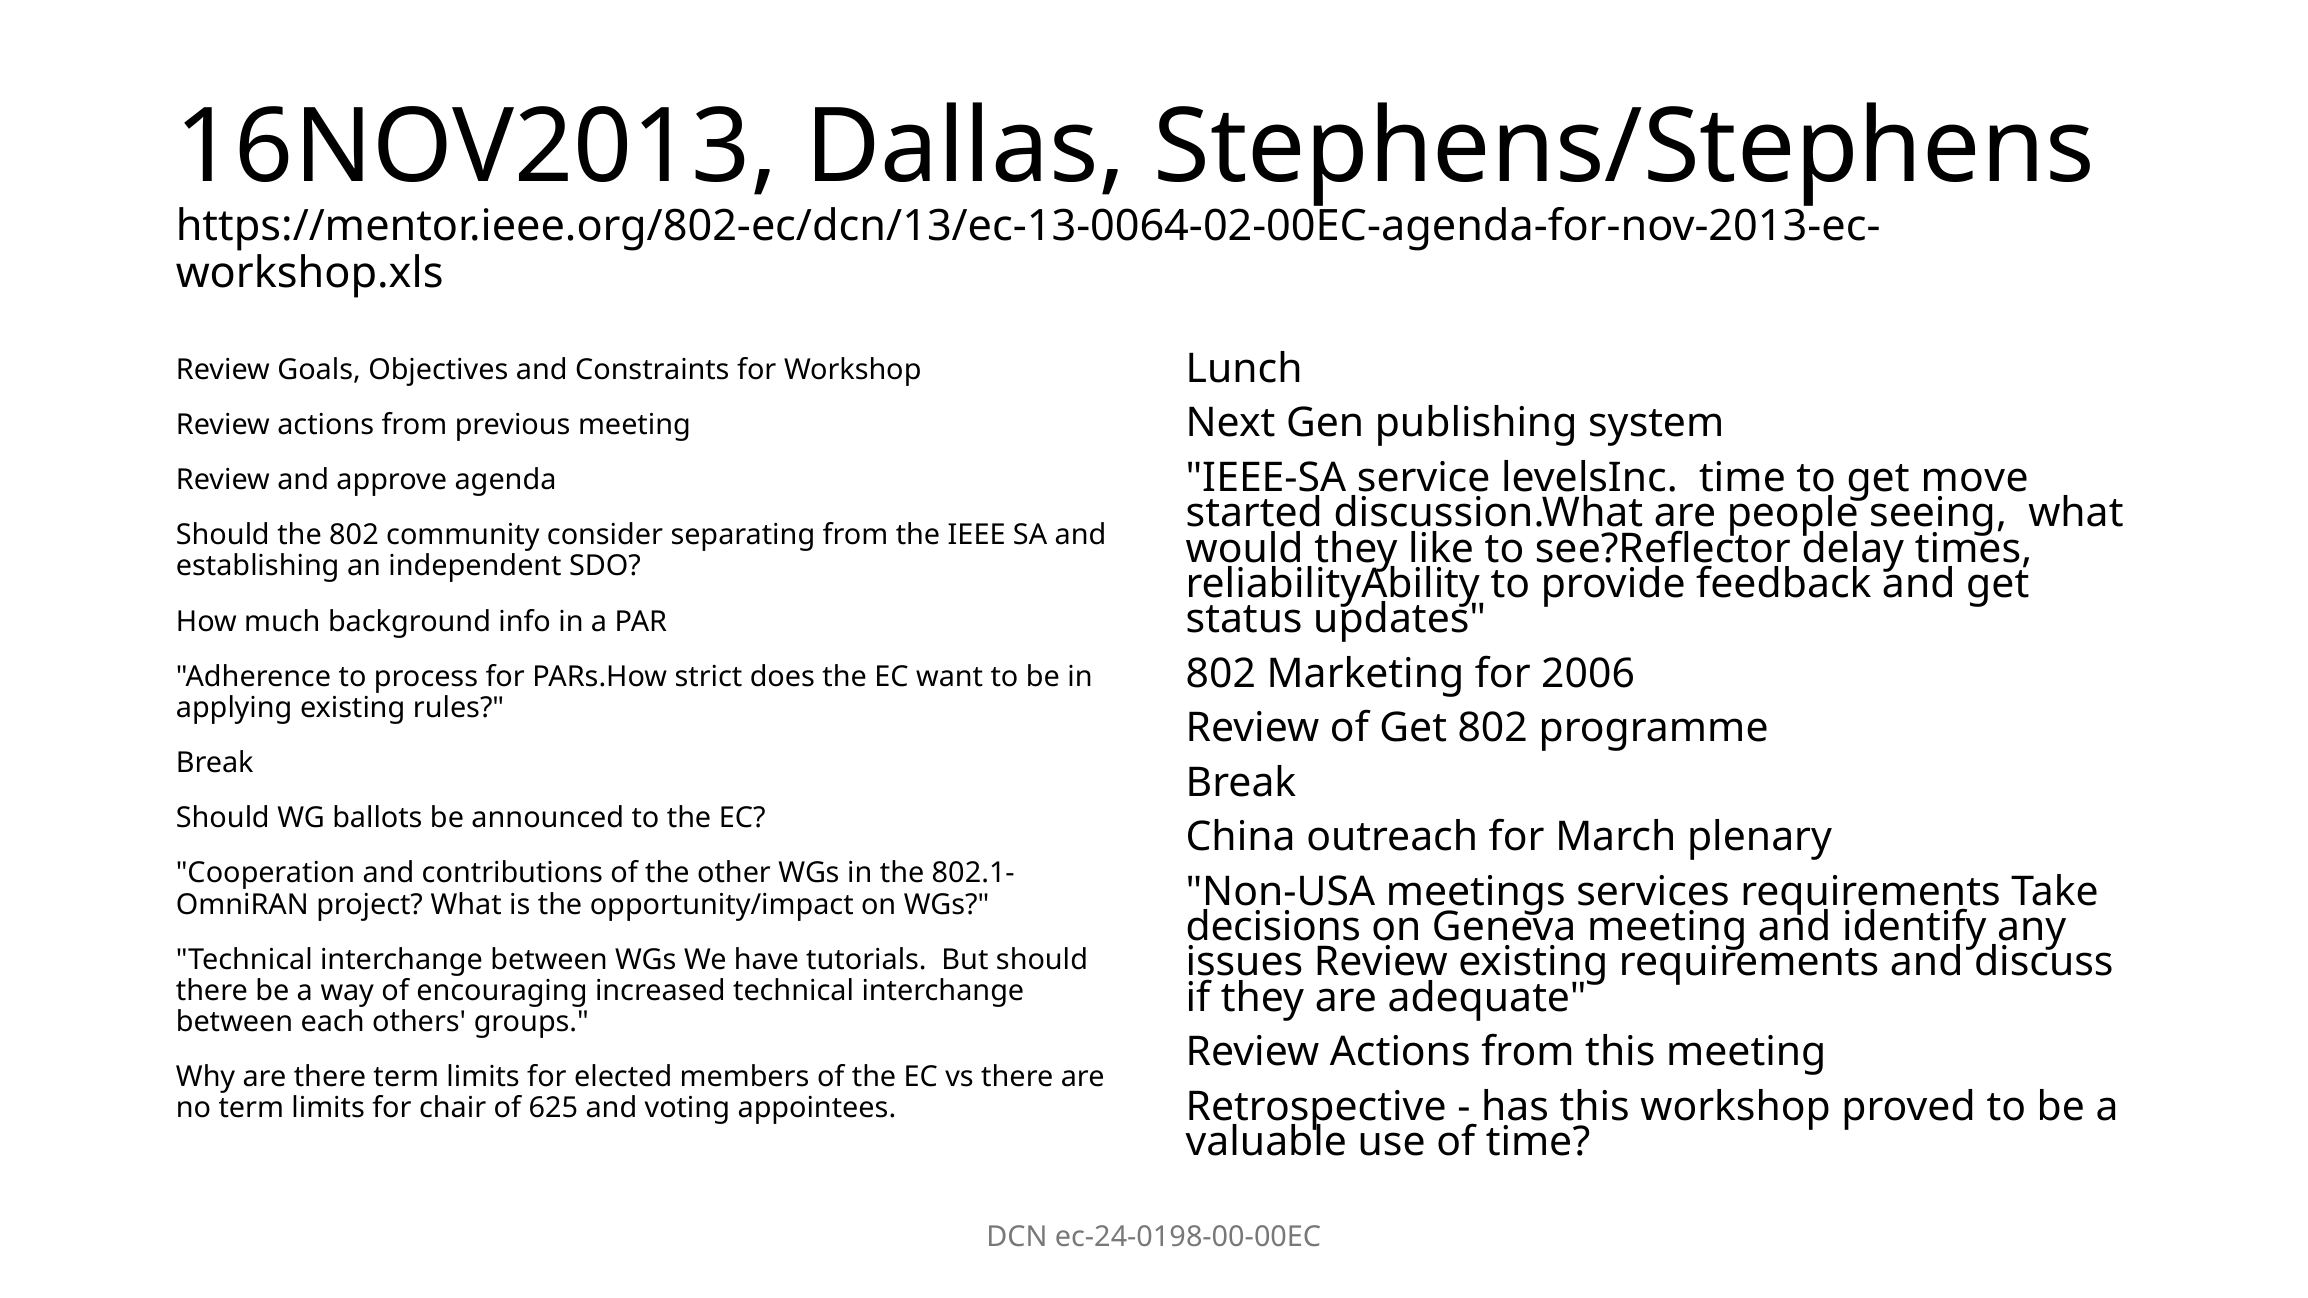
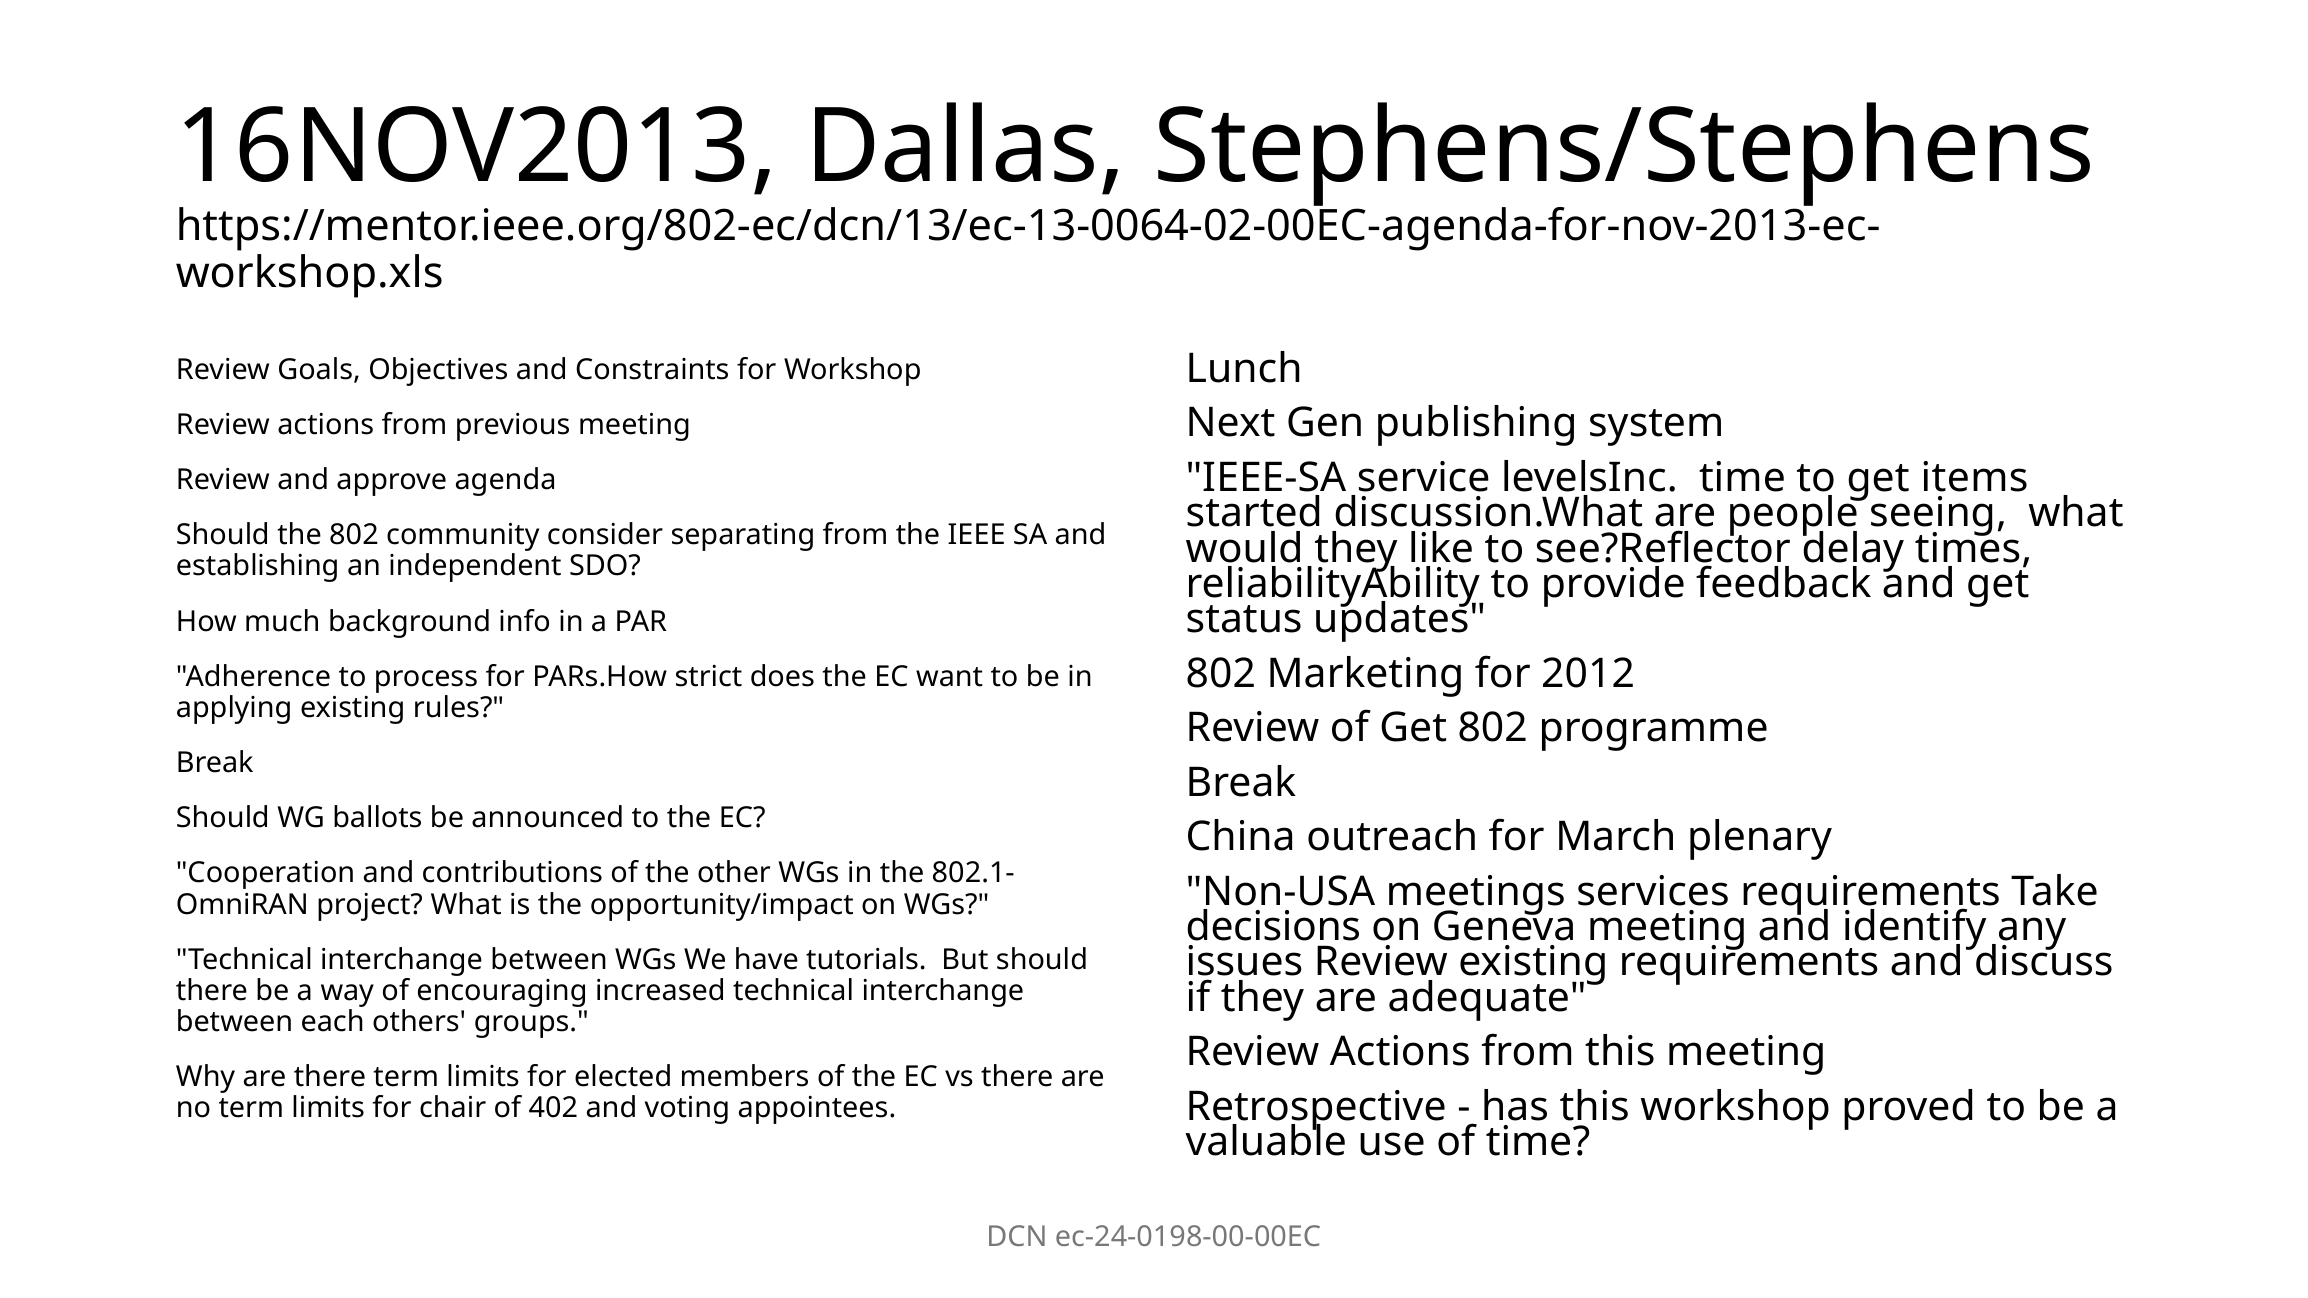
move: move -> items (1975, 478)
2006: 2006 -> 2012 (1588, 674)
625: 625 -> 402 (553, 1109)
